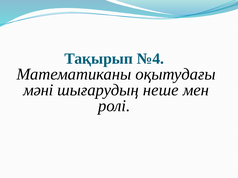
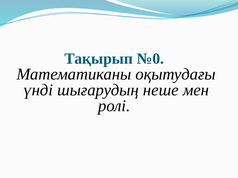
№4: №4 -> №0 (150, 59)
мәні: мәні -> үнді (38, 90)
